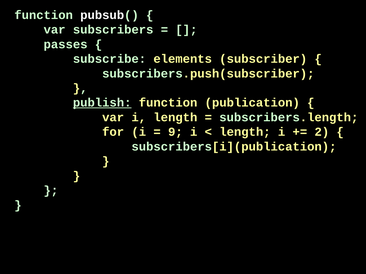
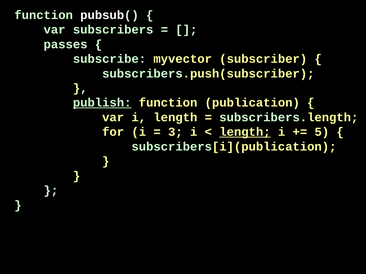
elements: elements -> myvector (183, 59)
9: 9 -> 3 (175, 132)
length underline: none -> present (245, 132)
2: 2 -> 5 (322, 132)
